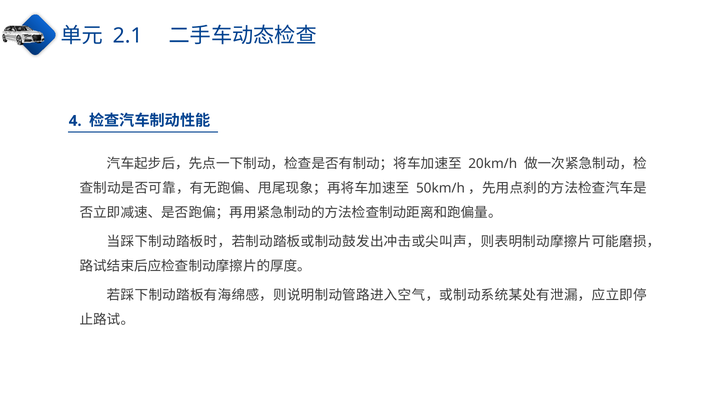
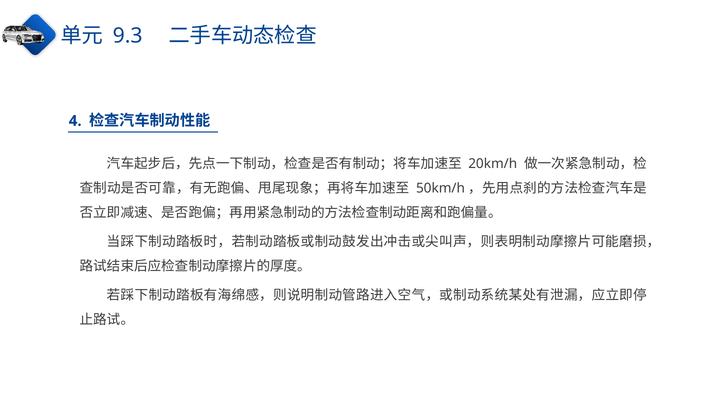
2.1: 2.1 -> 9.3 (128, 36)
